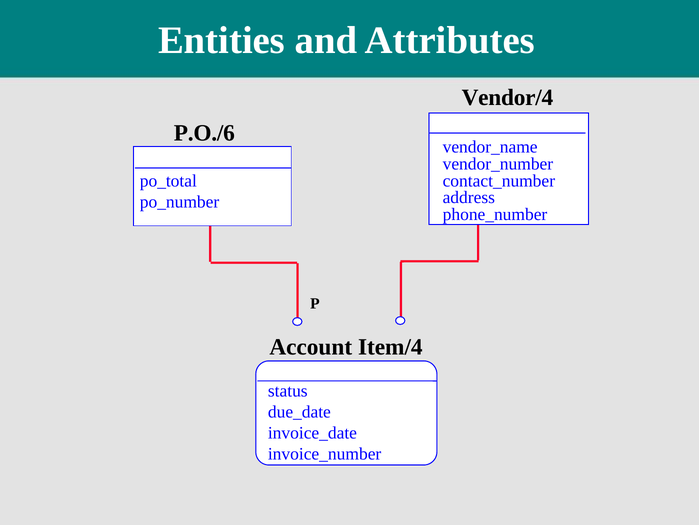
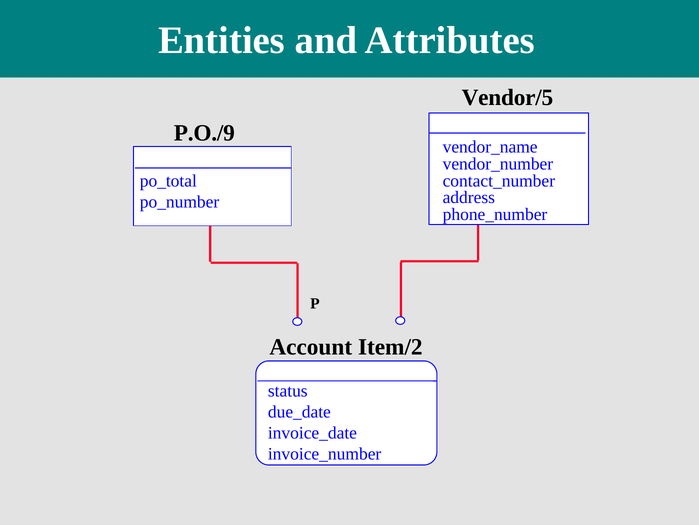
Vendor/4: Vendor/4 -> Vendor/5 (507, 97)
P.O./6: P.O./6 -> P.O./9 (204, 133)
Item/4: Item/4 -> Item/2 (390, 347)
